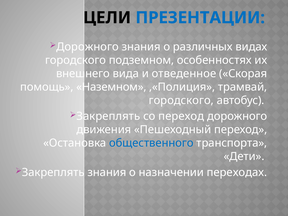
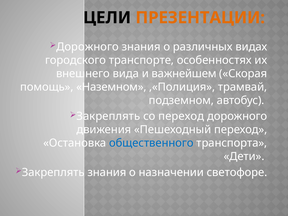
ПРЕЗЕНТАЦИИ colour: blue -> orange (200, 18)
подземном: подземном -> транспорте (141, 60)
отведенное: отведенное -> важнейшем (184, 74)
городского: городского -> подземном (181, 100)
переходах: переходах -> светофоре (237, 172)
